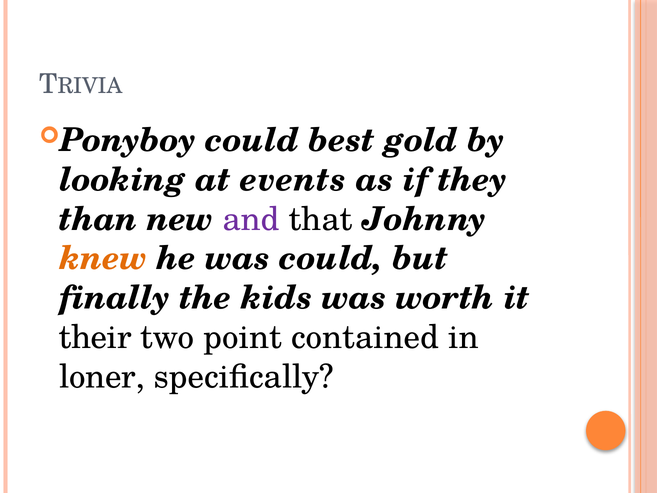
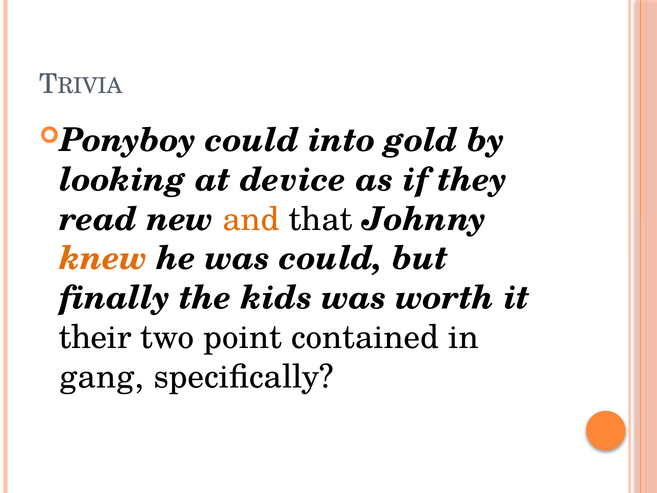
best: best -> into (342, 140)
events: events -> device (293, 180)
than: than -> read (98, 219)
and colour: purple -> orange (251, 219)
loner: loner -> gang (102, 377)
